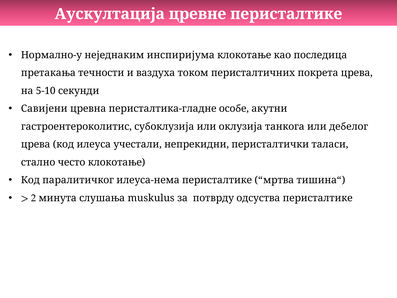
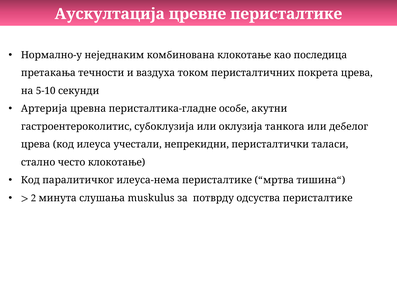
инспиријума: инспиријума -> комбинована (181, 55)
Савијени: Савијени -> Артерија (44, 109)
